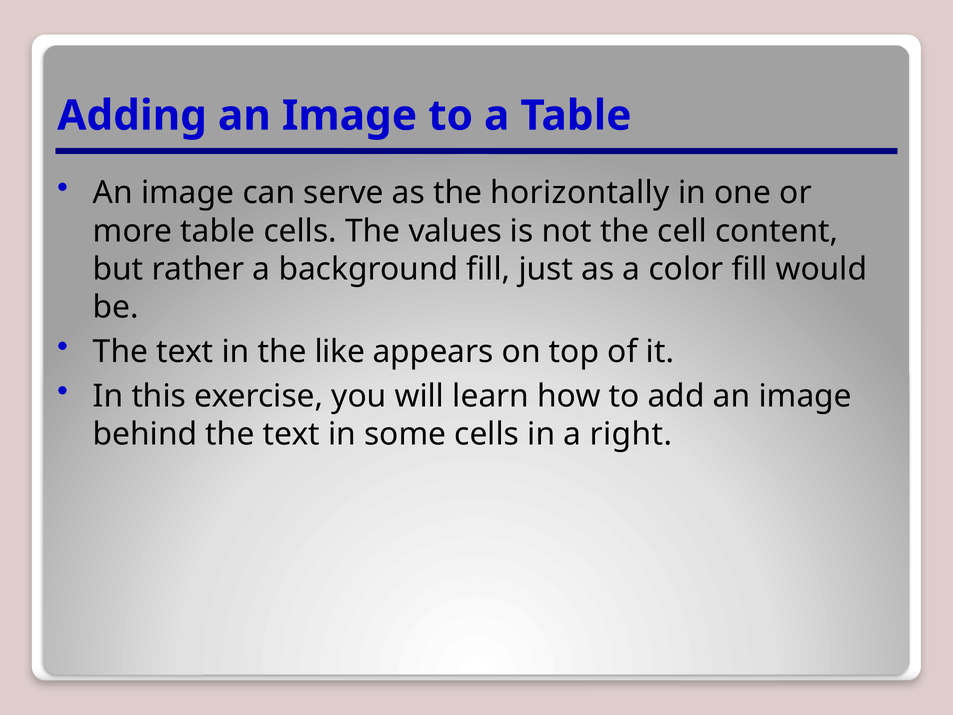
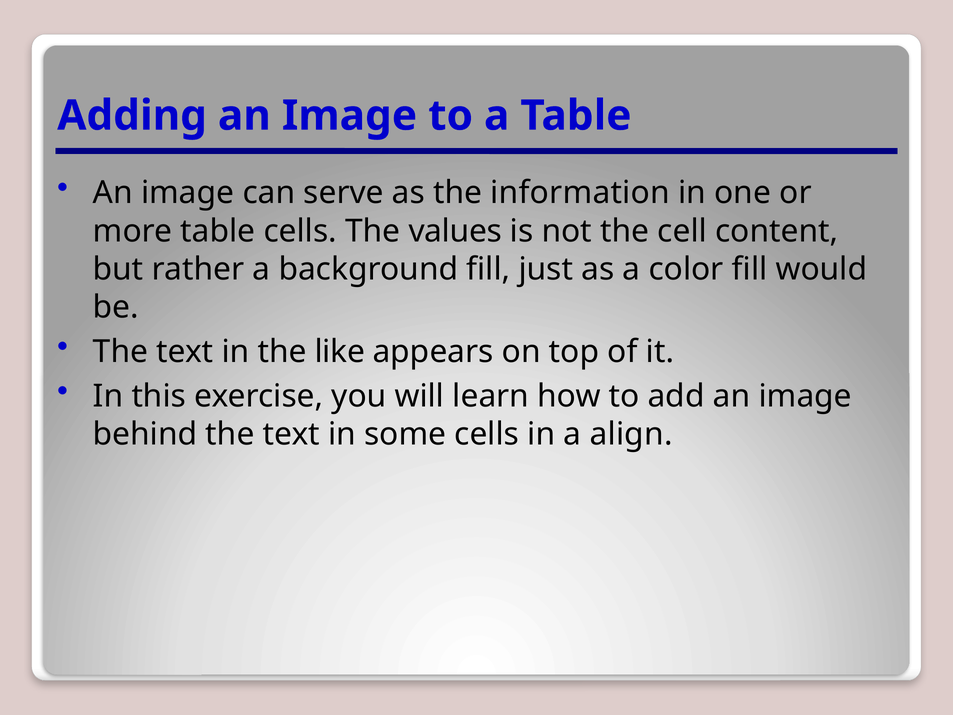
horizontally: horizontally -> information (580, 193)
right: right -> align (631, 434)
